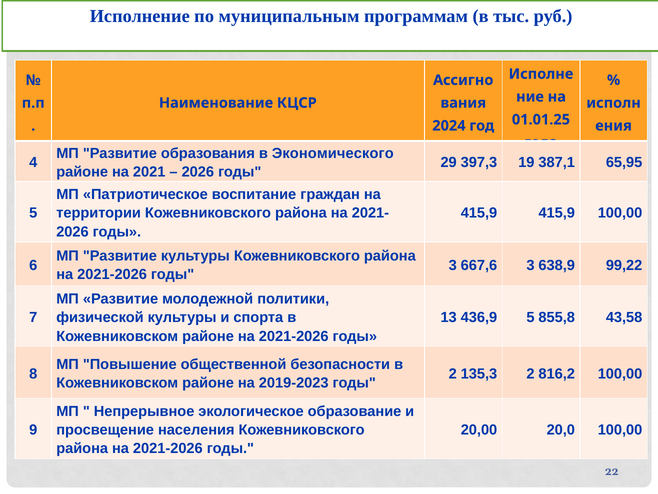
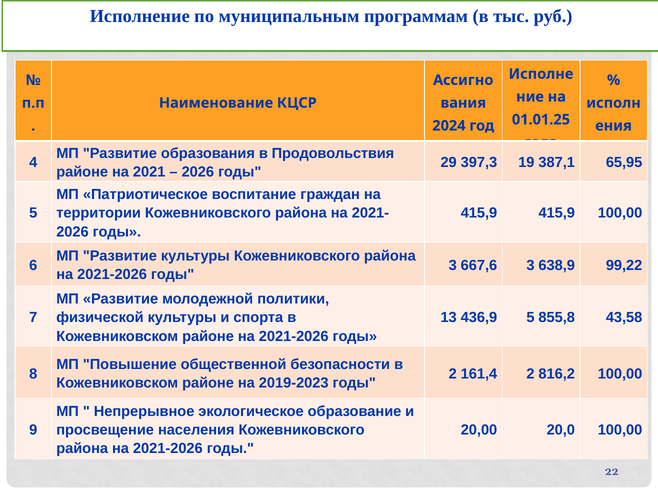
Экономического: Экономического -> Продовольствия (333, 153)
135,3: 135,3 -> 161,4 (479, 373)
